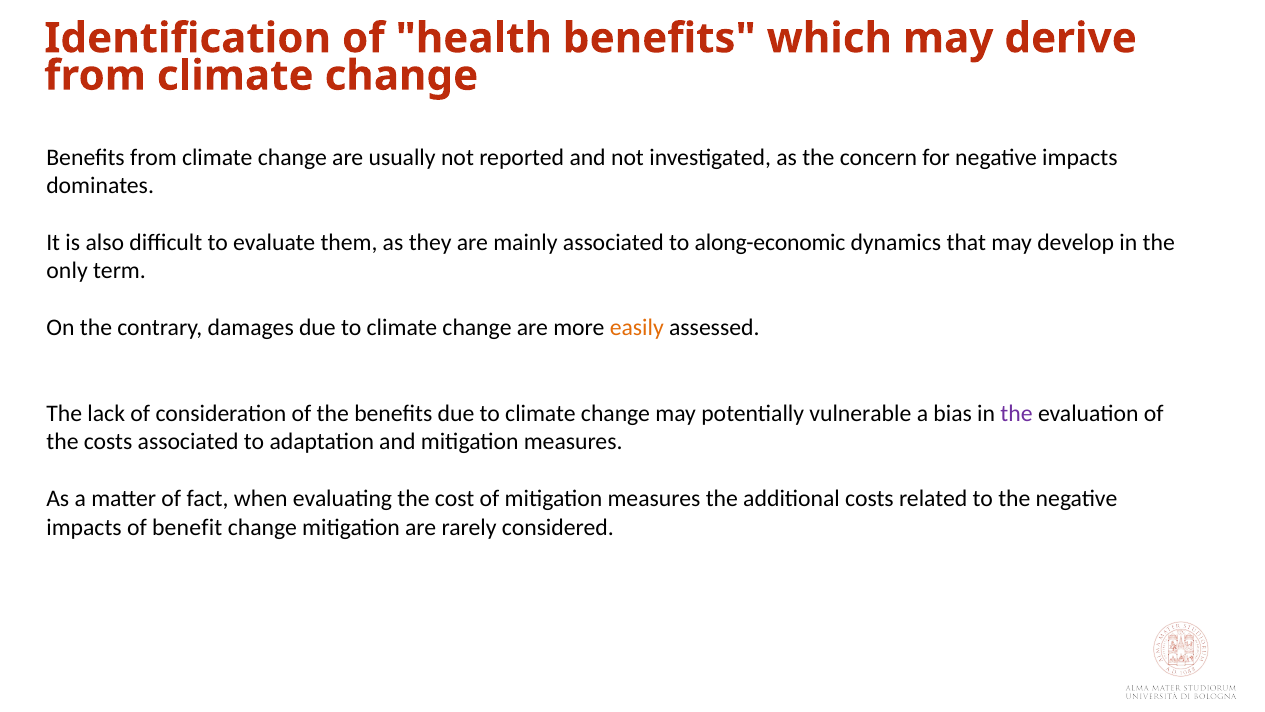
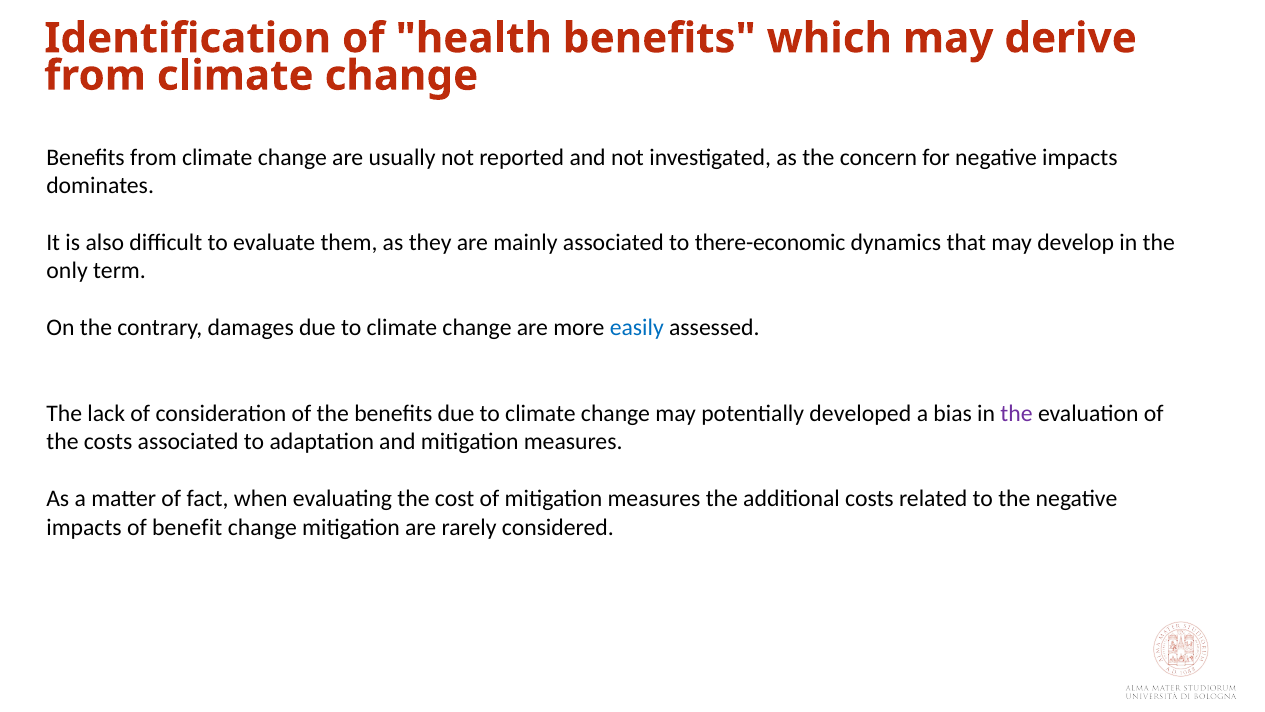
along-economic: along-economic -> there-economic (770, 242)
easily colour: orange -> blue (637, 328)
vulnerable: vulnerable -> developed (860, 413)
